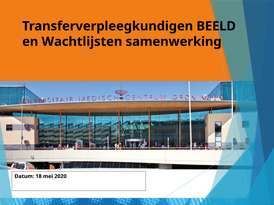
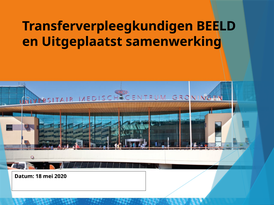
Wachtlijsten: Wachtlijsten -> Uitgeplaatst (82, 42)
